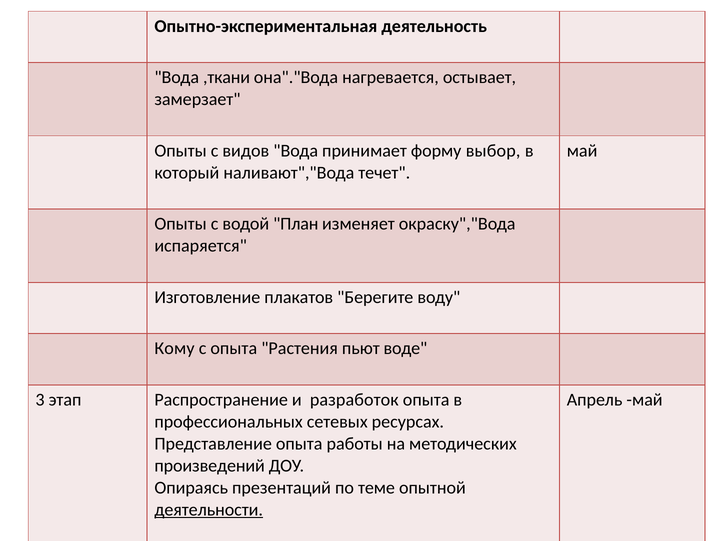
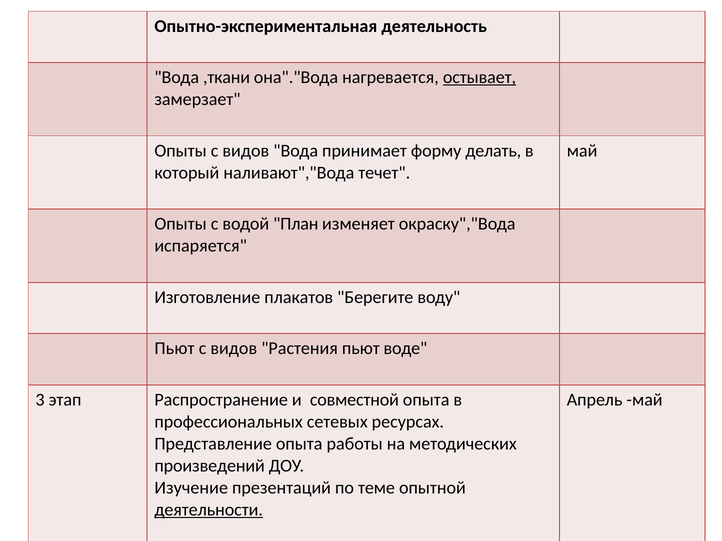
остывает underline: none -> present (479, 77)
выбор: выбор -> делать (493, 151)
Кому: Кому -> Пьют (174, 349)
опыта: опыта -> видов (234, 349)
разработок: разработок -> совместной (354, 400)
Опираясь: Опираясь -> Изучение (191, 488)
